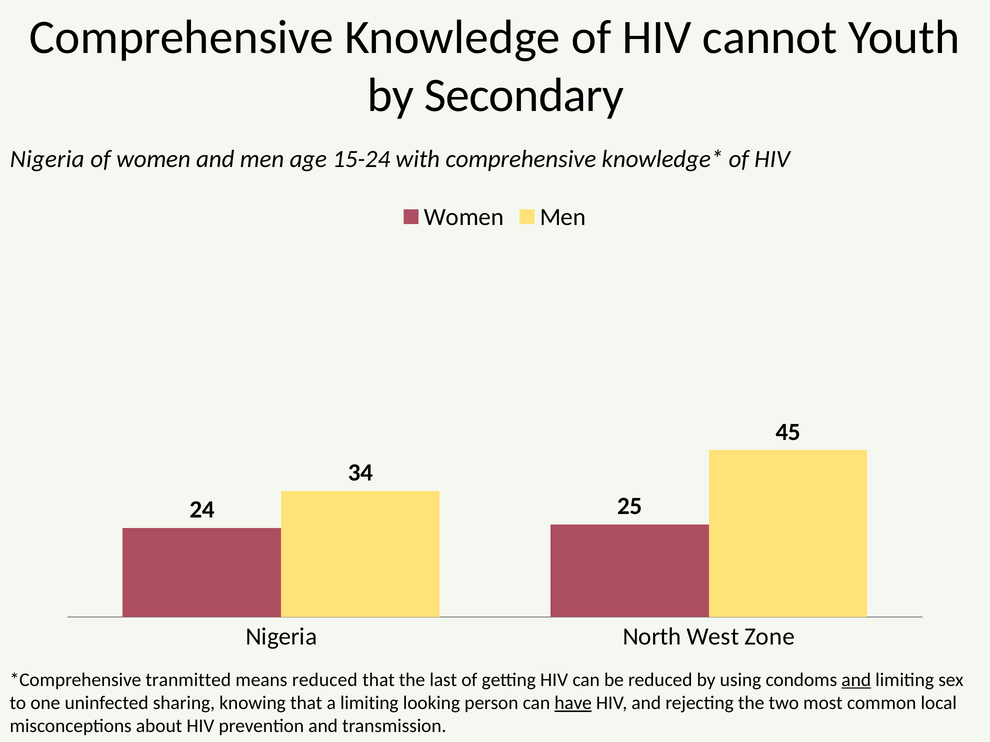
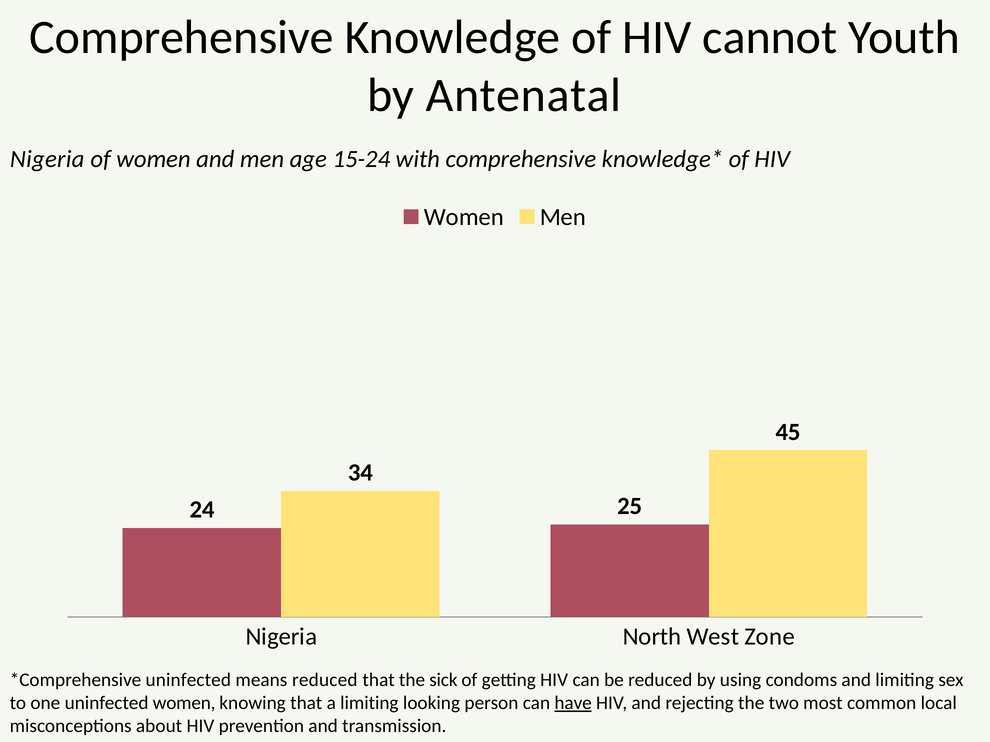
Secondary: Secondary -> Antenatal (524, 95)
tranmitted: tranmitted -> uninfected (188, 680)
last: last -> sick (443, 680)
and underline: present -> none (856, 680)
uninfected sharing: sharing -> women (184, 703)
